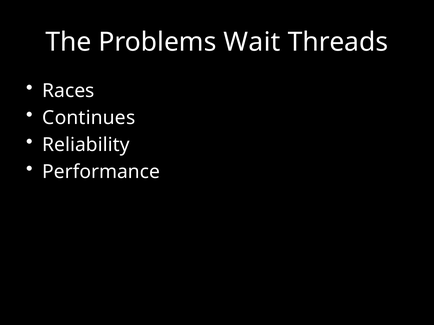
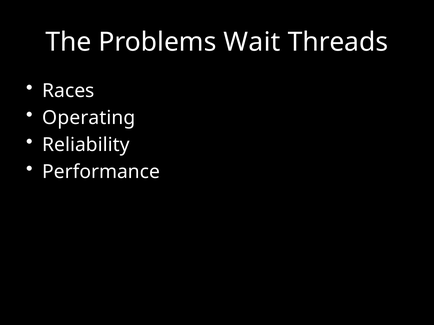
Continues: Continues -> Operating (89, 118)
